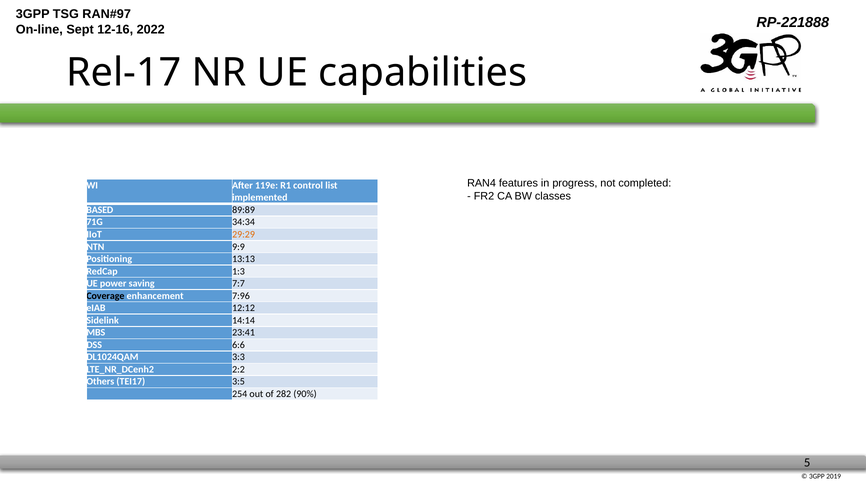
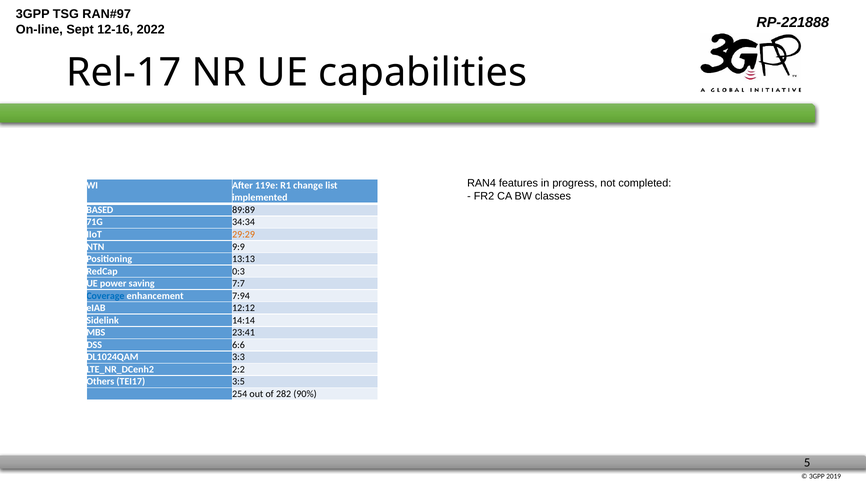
control: control -> change (308, 185)
1:3: 1:3 -> 0:3 (239, 271)
Coverage colour: black -> blue (105, 296)
7:96: 7:96 -> 7:94 (241, 296)
